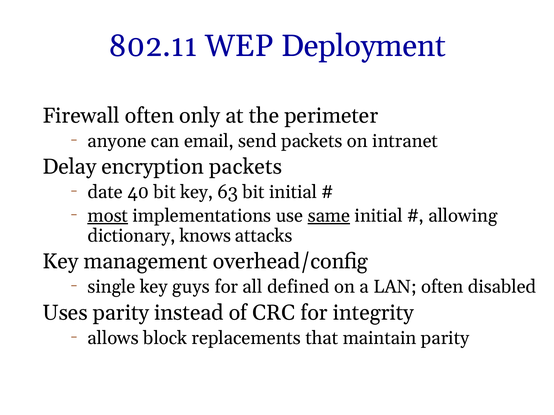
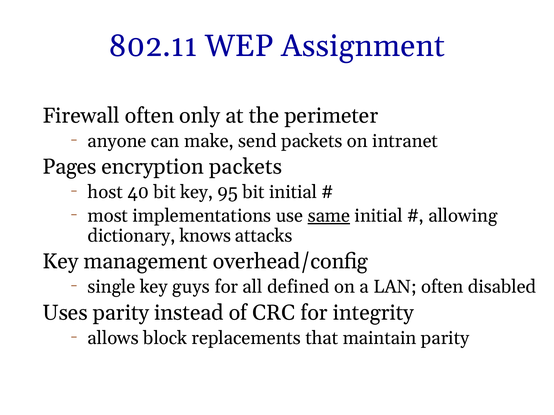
Deployment: Deployment -> Assignment (363, 46)
email: email -> make (209, 141)
Delay: Delay -> Pages (69, 167)
date: date -> host (105, 192)
63: 63 -> 95 (228, 192)
most underline: present -> none (108, 216)
